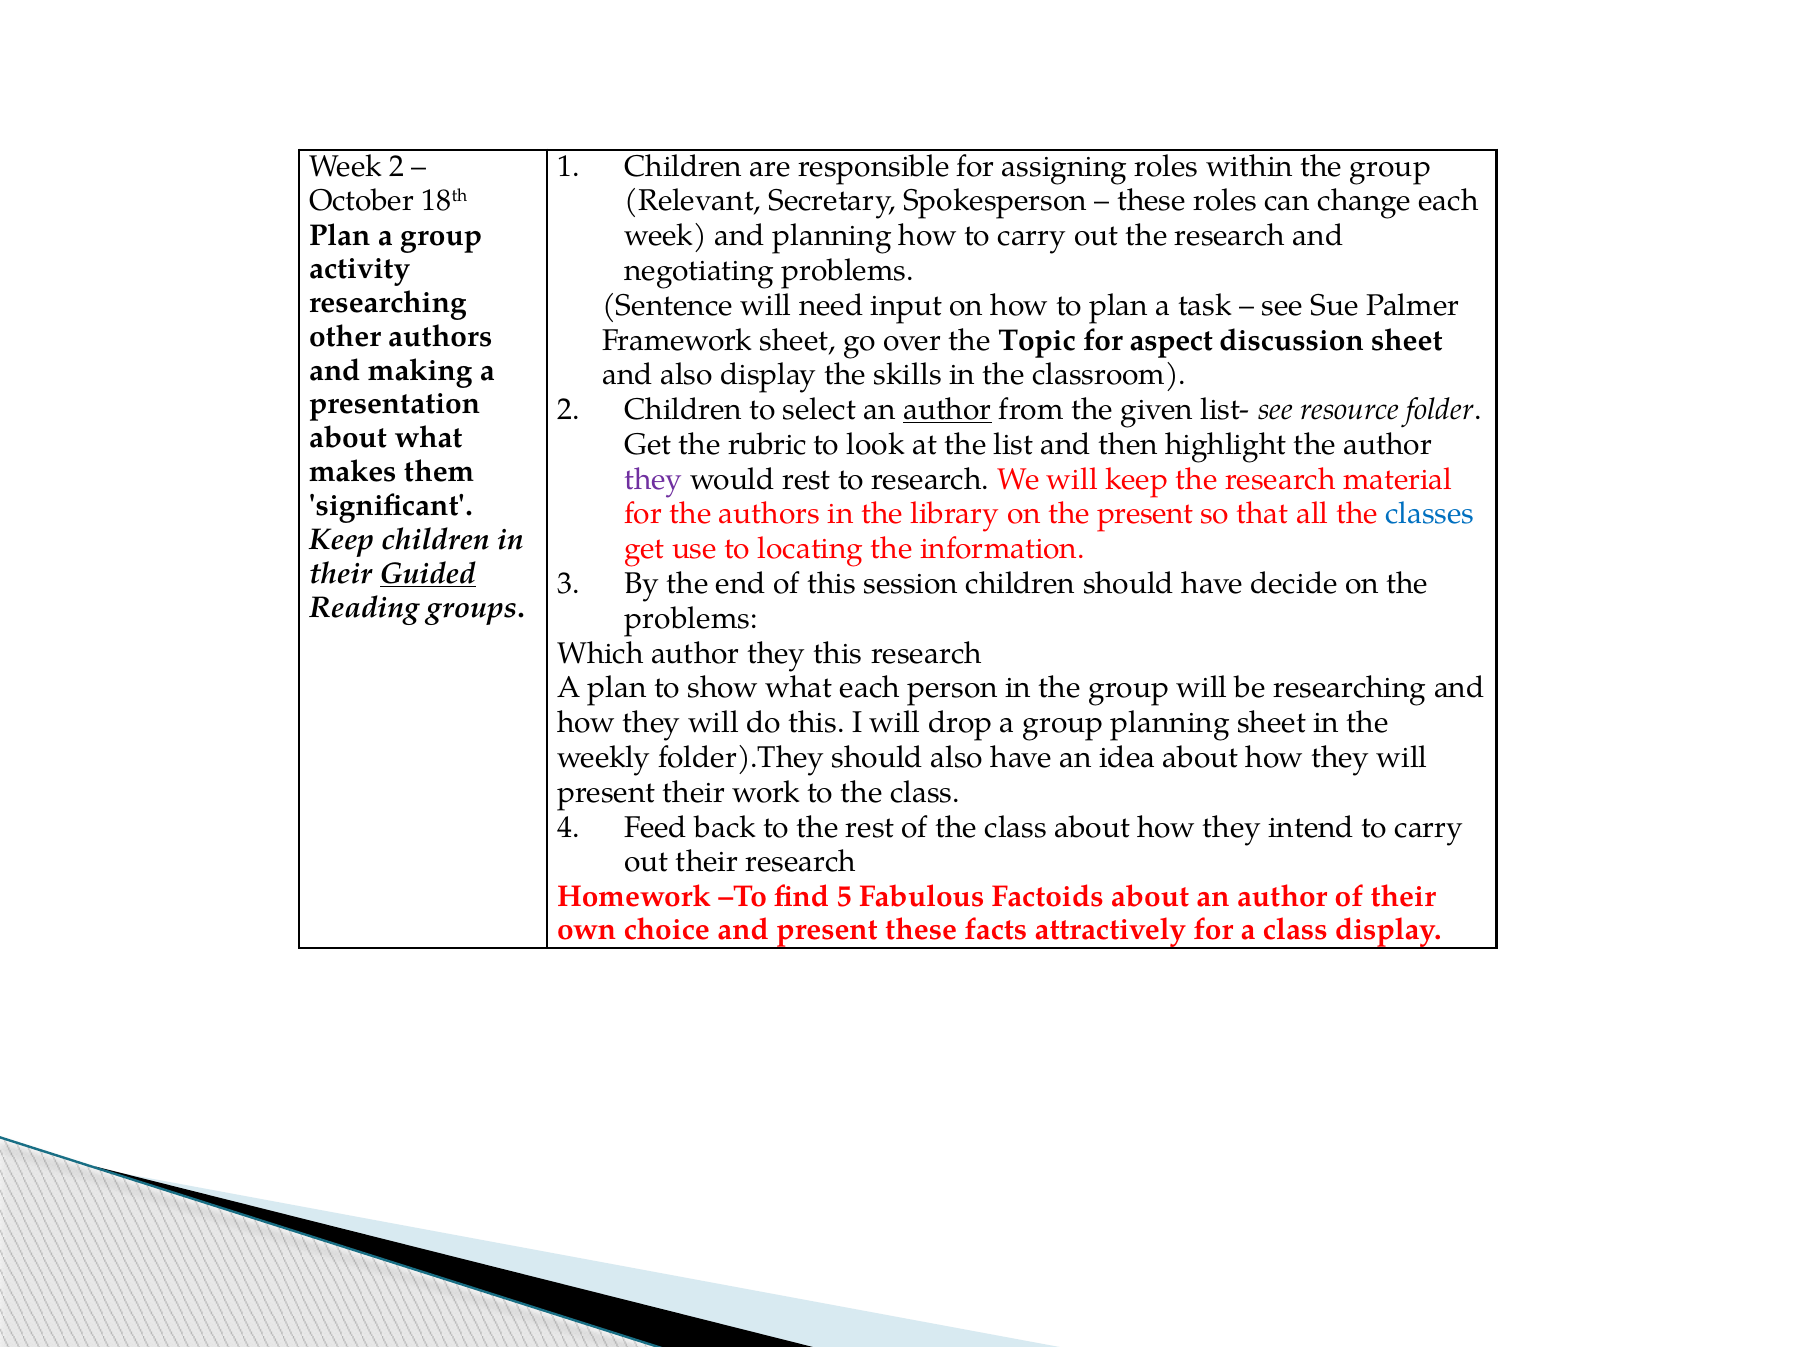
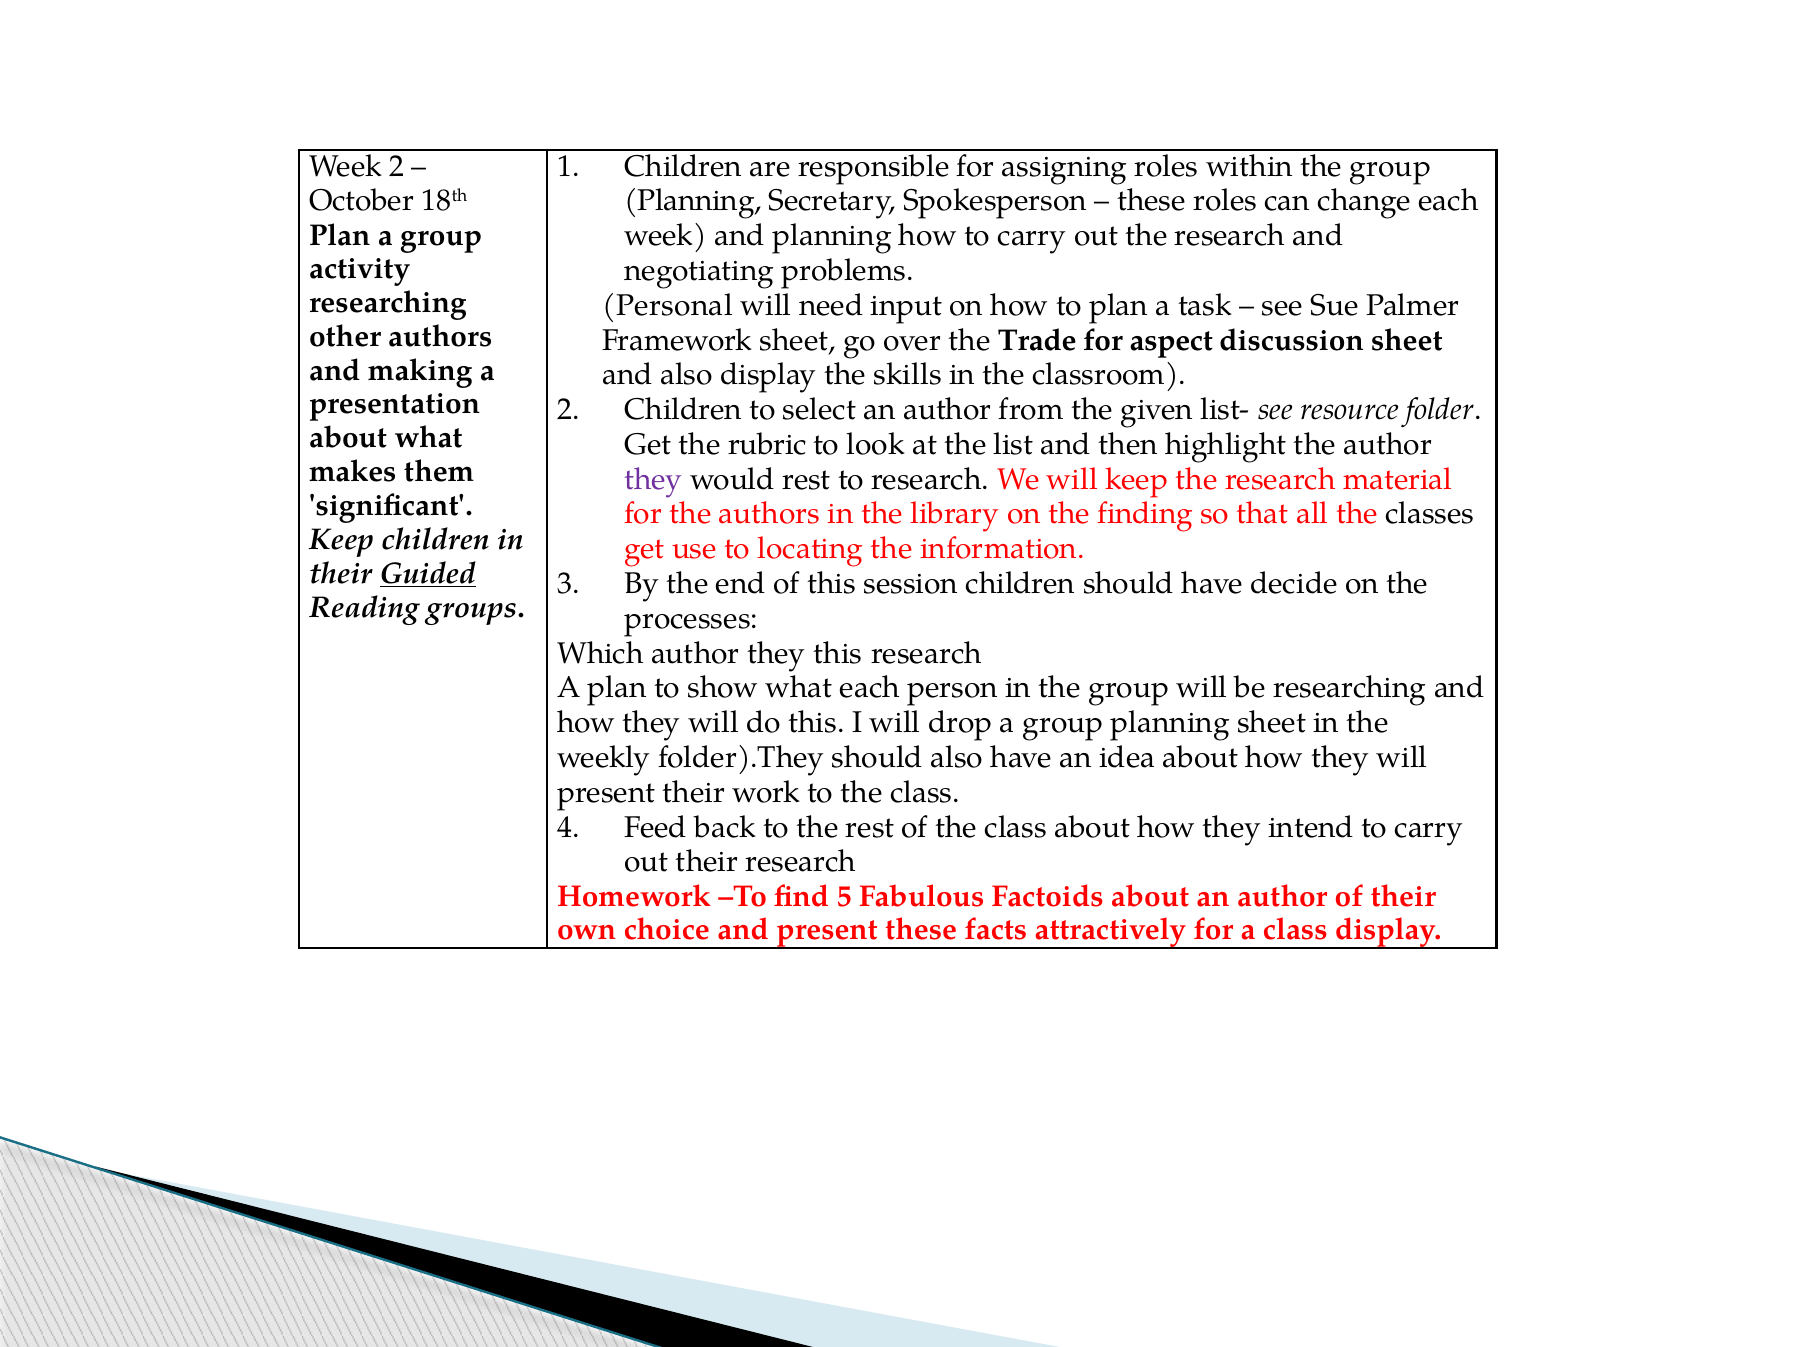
Relevant: Relevant -> Planning (693, 201)
Sentence: Sentence -> Personal (668, 305)
Topic: Topic -> Trade (1037, 340)
author underline: present -> none (947, 410)
the present: present -> finding (1145, 514)
classes colour: blue -> black (1430, 514)
problems: problems -> processes (691, 618)
